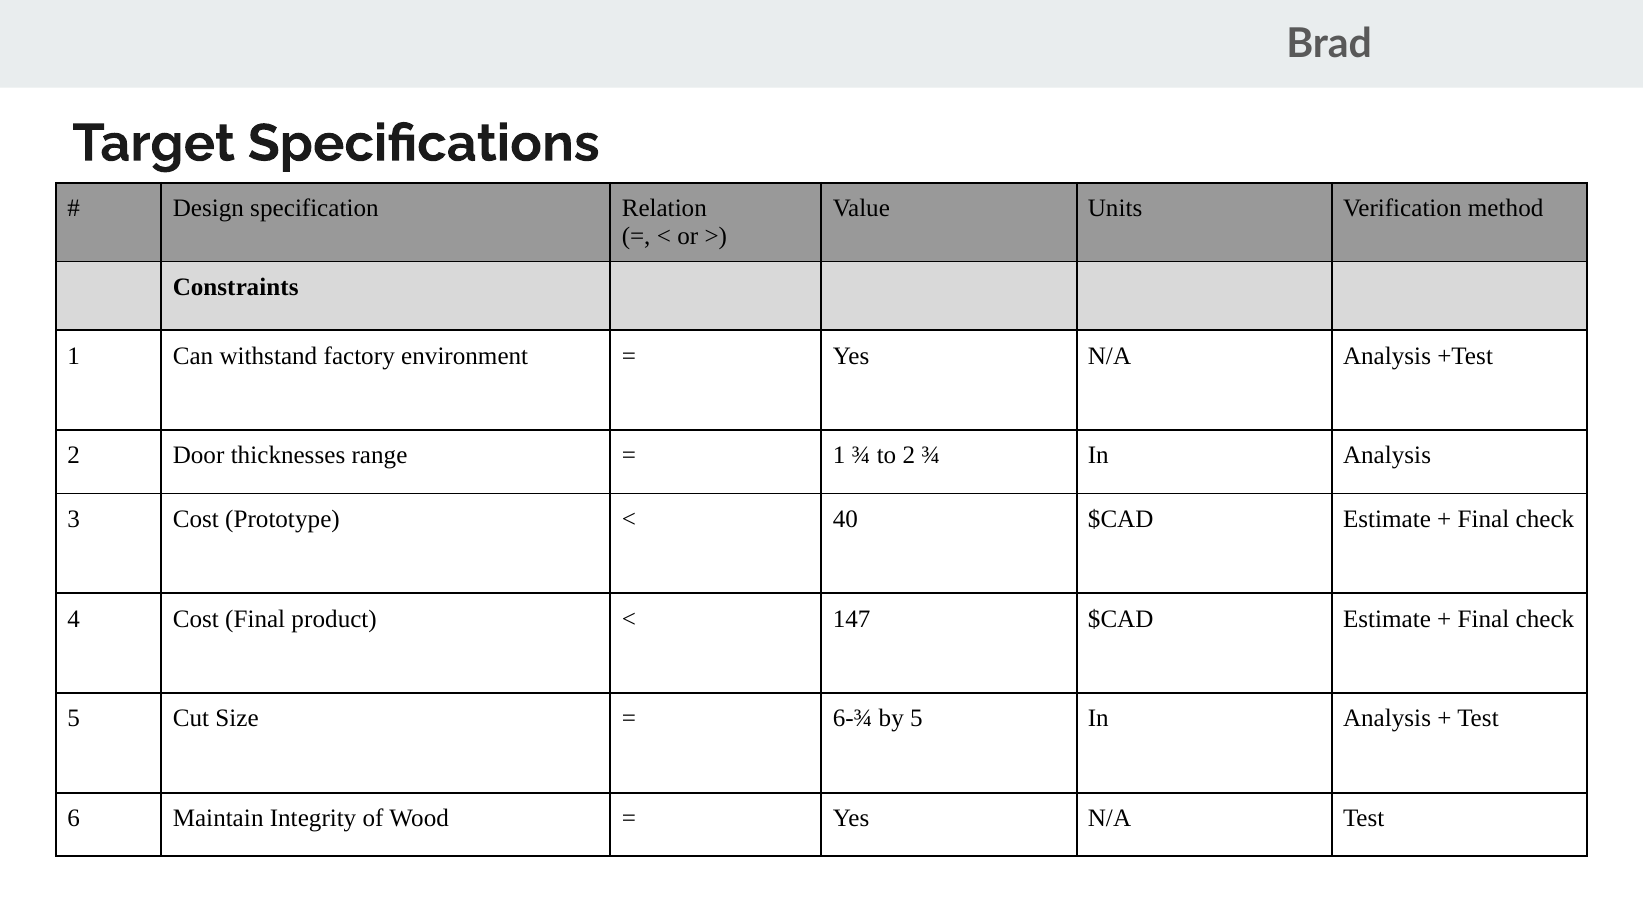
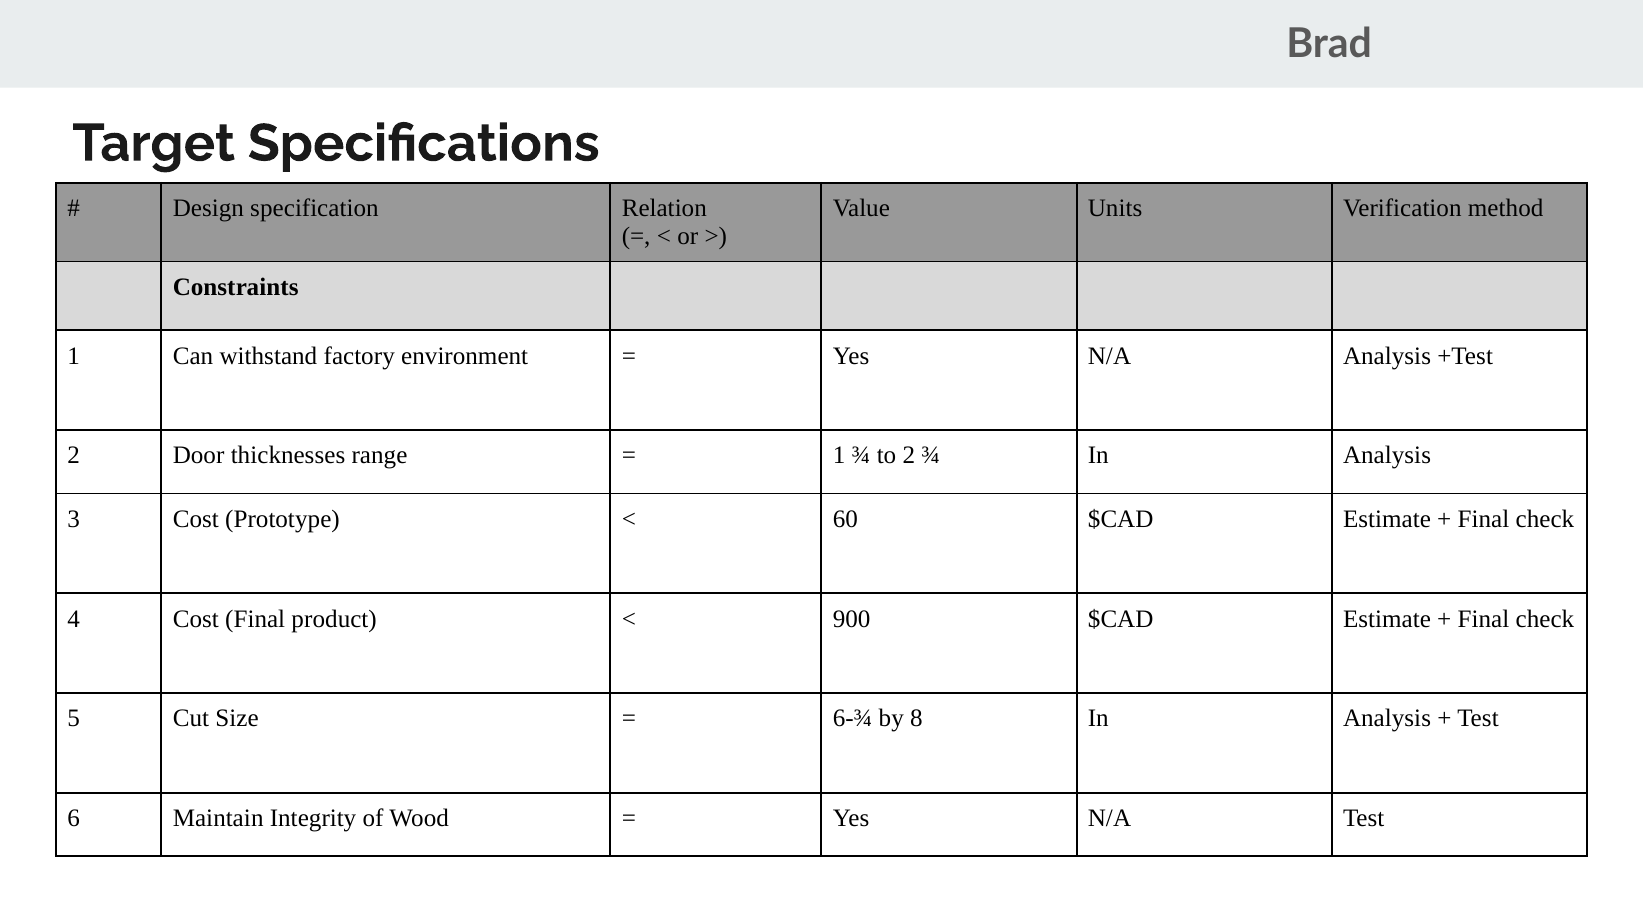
40: 40 -> 60 (845, 519)
147: 147 -> 900 (852, 619)
by 5: 5 -> 8 (916, 719)
